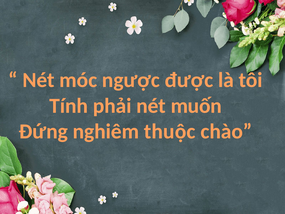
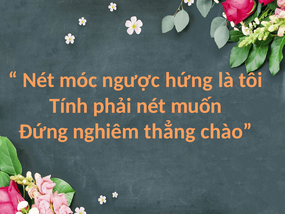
được: được -> hứng (189, 80)
thuộc: thuộc -> thẳng (170, 131)
